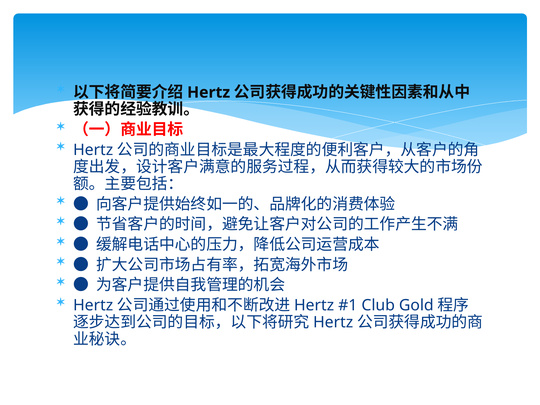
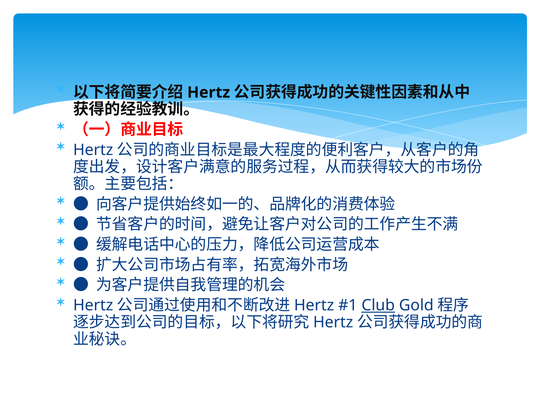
Club underline: none -> present (378, 305)
